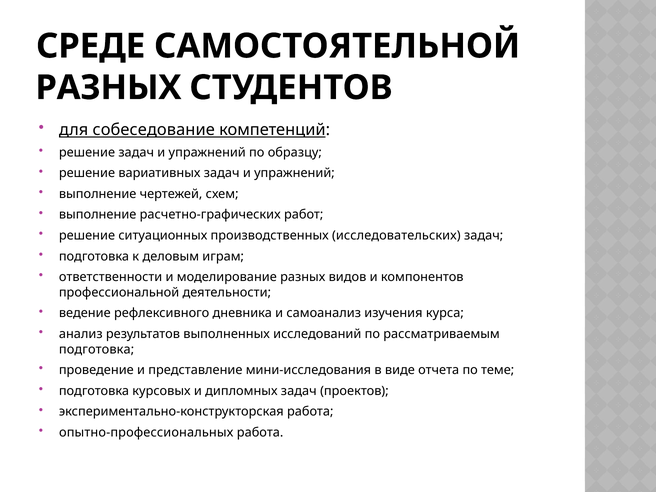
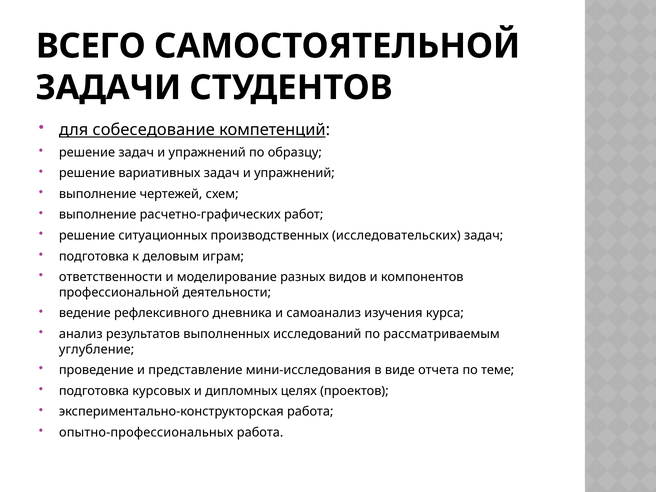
СРЕДЕ: СРЕДЕ -> ВСЕГО (91, 46)
РАЗНЫХ: РАЗНЫХ -> ЗАДАЧИ (108, 88)
подготовка: подготовка -> углубление (97, 349)
дипломных задач: задач -> целях (299, 391)
